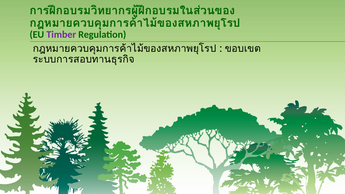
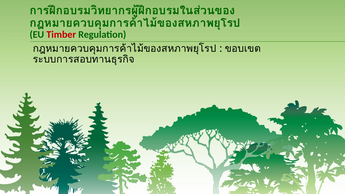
Timber colour: purple -> red (61, 35)
